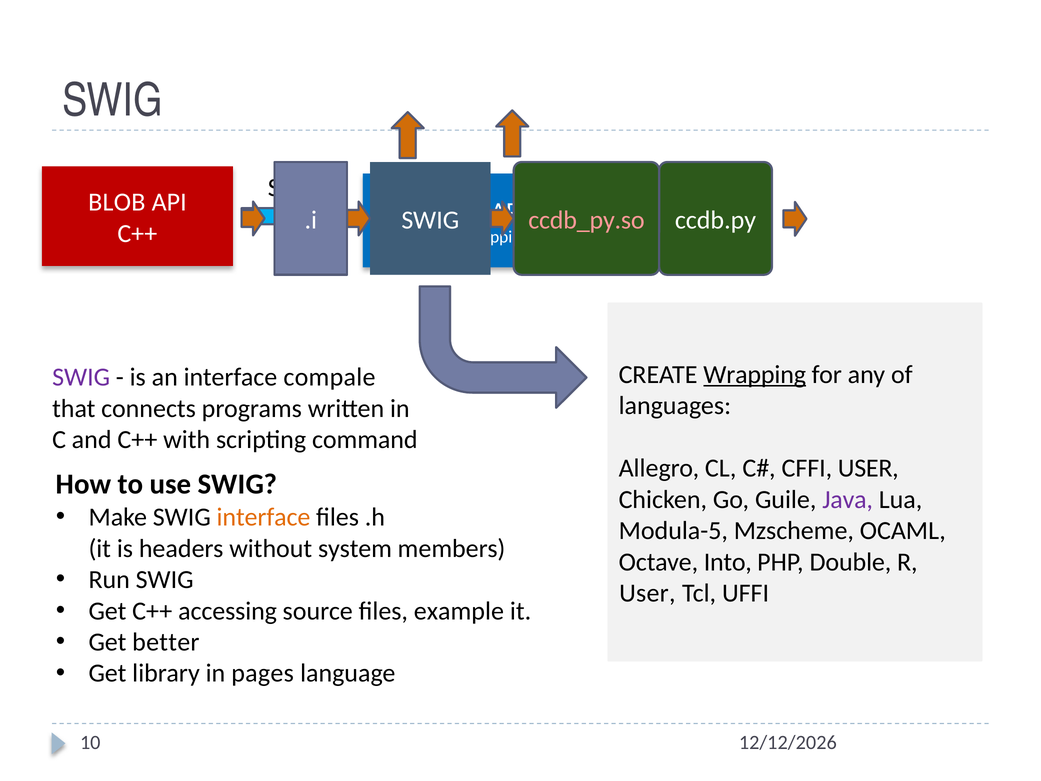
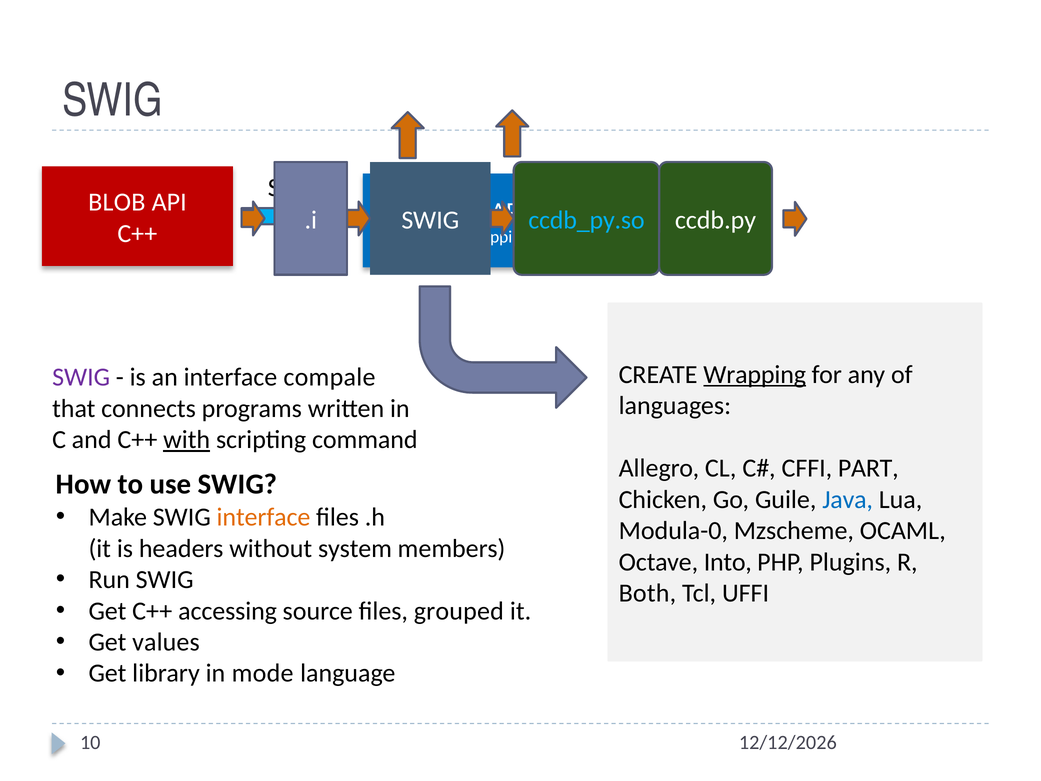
ccdb_py.so colour: pink -> light blue (586, 220)
with underline: none -> present (187, 440)
CFFI USER: USER -> PART (868, 468)
Java colour: purple -> blue (848, 499)
Modula-5: Modula-5 -> Modula-0 (673, 531)
Double: Double -> Plugins (850, 562)
User: User -> Both (647, 593)
example: example -> grouped (459, 611)
better: better -> values (166, 642)
pages: pages -> mode (263, 673)
